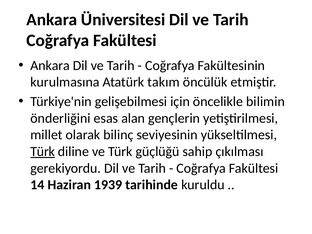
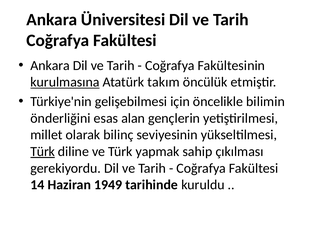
kurulmasına underline: none -> present (65, 82)
güçlüğü: güçlüğü -> yapmak (158, 152)
1939: 1939 -> 1949 (108, 185)
